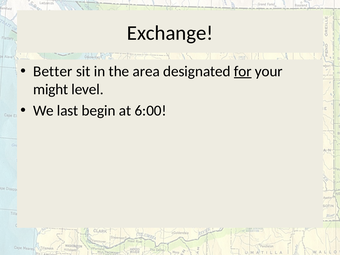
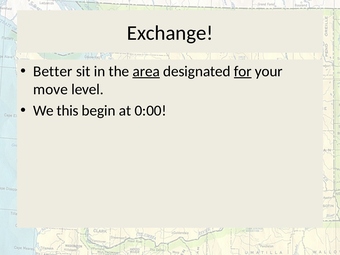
area underline: none -> present (146, 71)
might: might -> move (50, 89)
last: last -> this (68, 111)
6:00: 6:00 -> 0:00 (151, 111)
